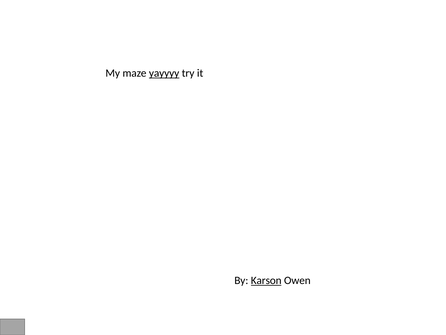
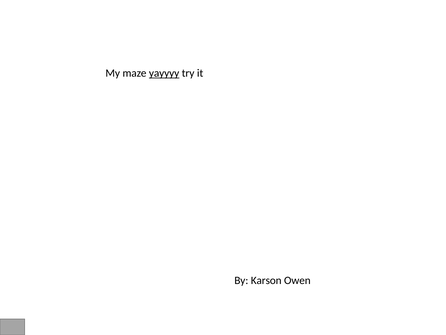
Karson underline: present -> none (266, 280)
